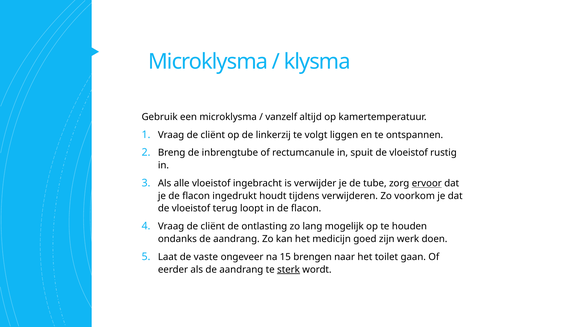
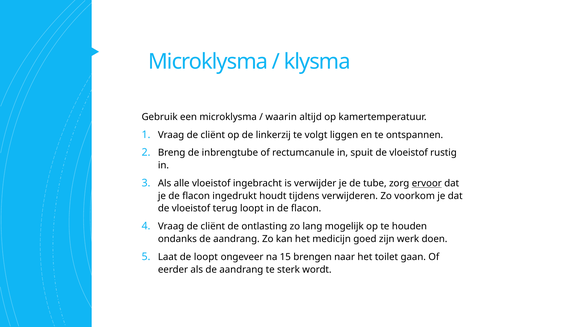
vanzelf: vanzelf -> waarin (281, 117)
de vaste: vaste -> loopt (206, 257)
sterk underline: present -> none (289, 269)
